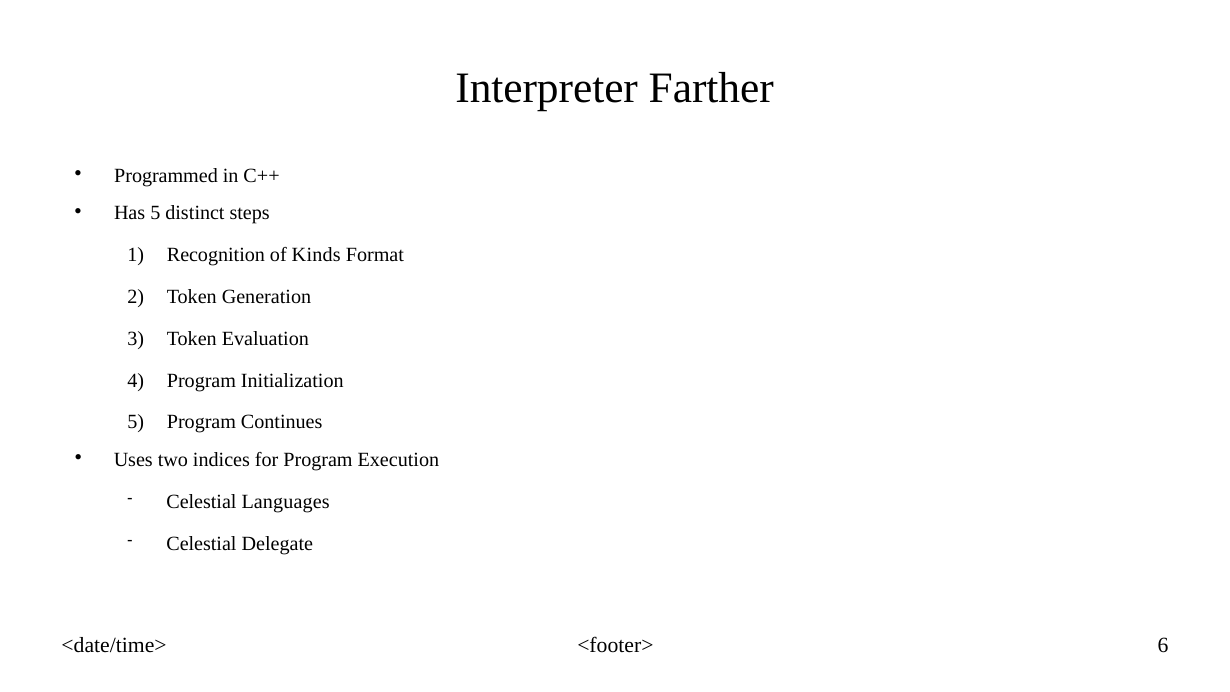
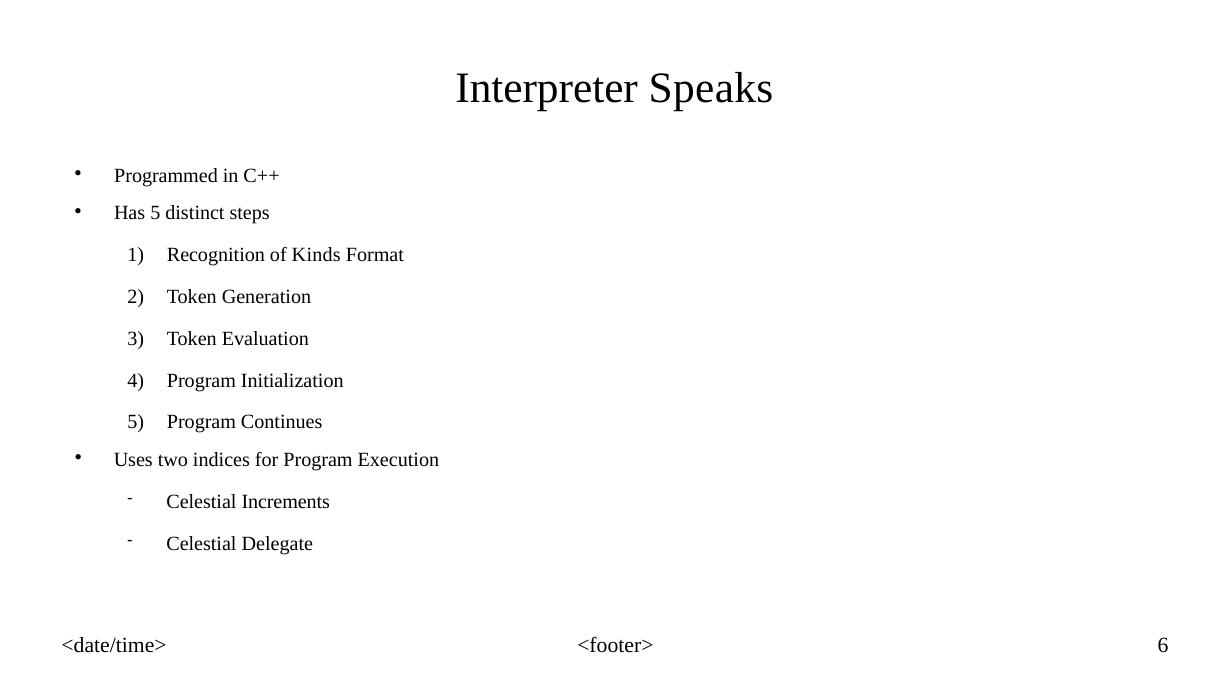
Farther: Farther -> Speaks (711, 88)
Languages: Languages -> Increments (286, 502)
